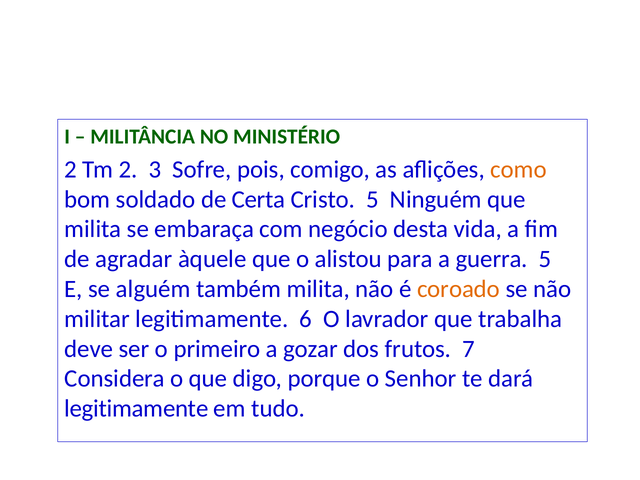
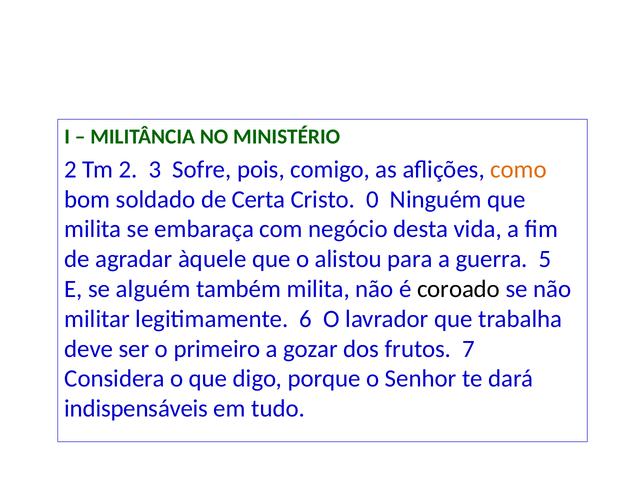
Cristo 5: 5 -> 0 (373, 199)
coroado colour: orange -> black (458, 289)
legitimamente: legitimamente -> indispensáveis (136, 409)
